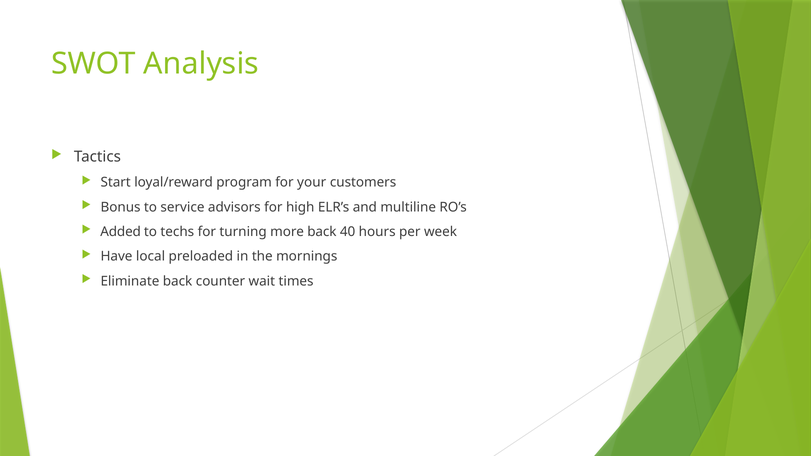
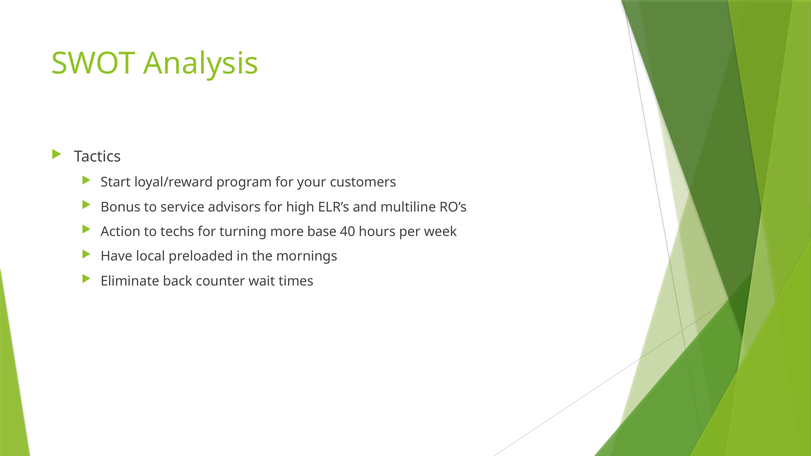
Added: Added -> Action (121, 232)
more back: back -> base (322, 232)
